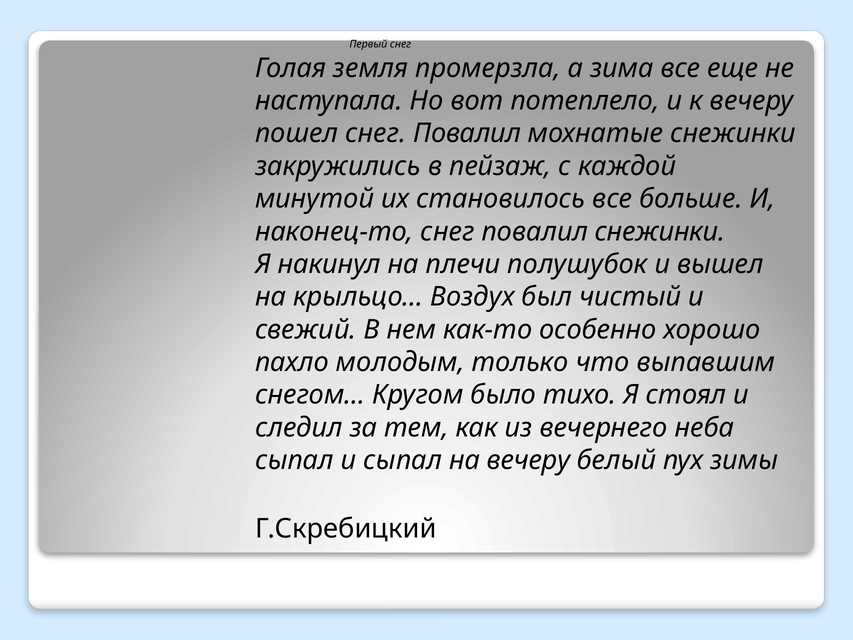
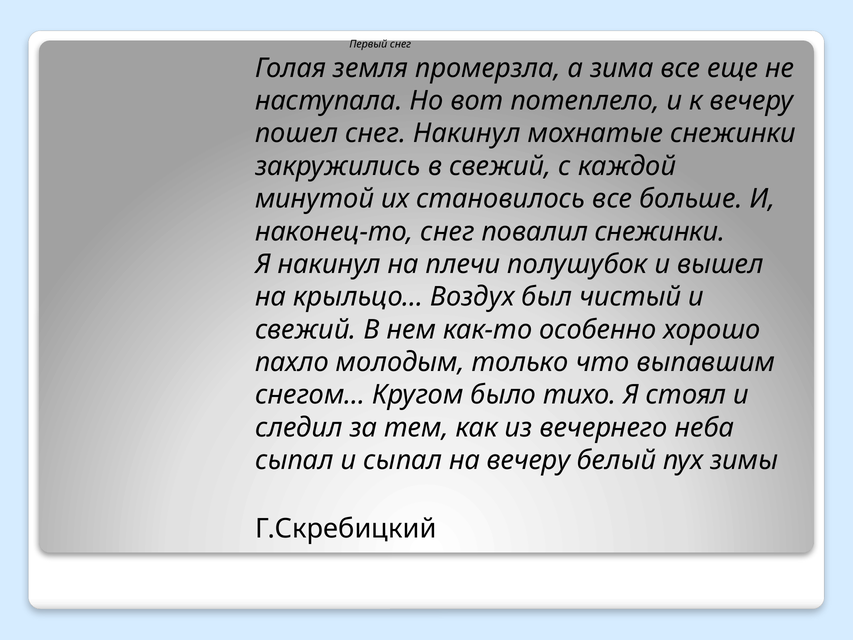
пошел снег Повалил: Повалил -> Накинул (467, 133)
в пейзаж: пейзаж -> свежий (500, 166)
